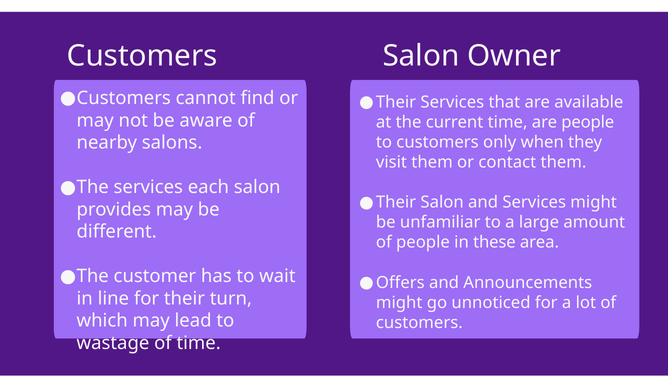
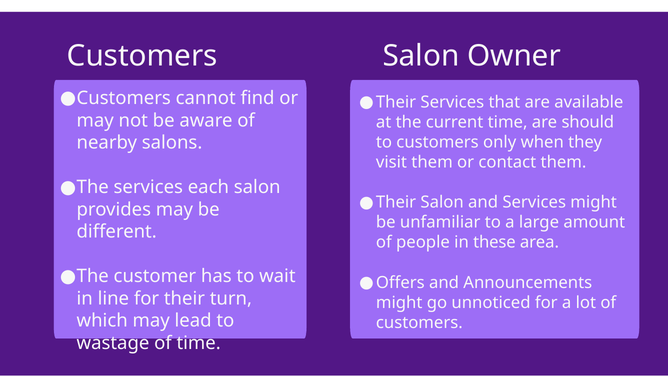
are people: people -> should (588, 122)
